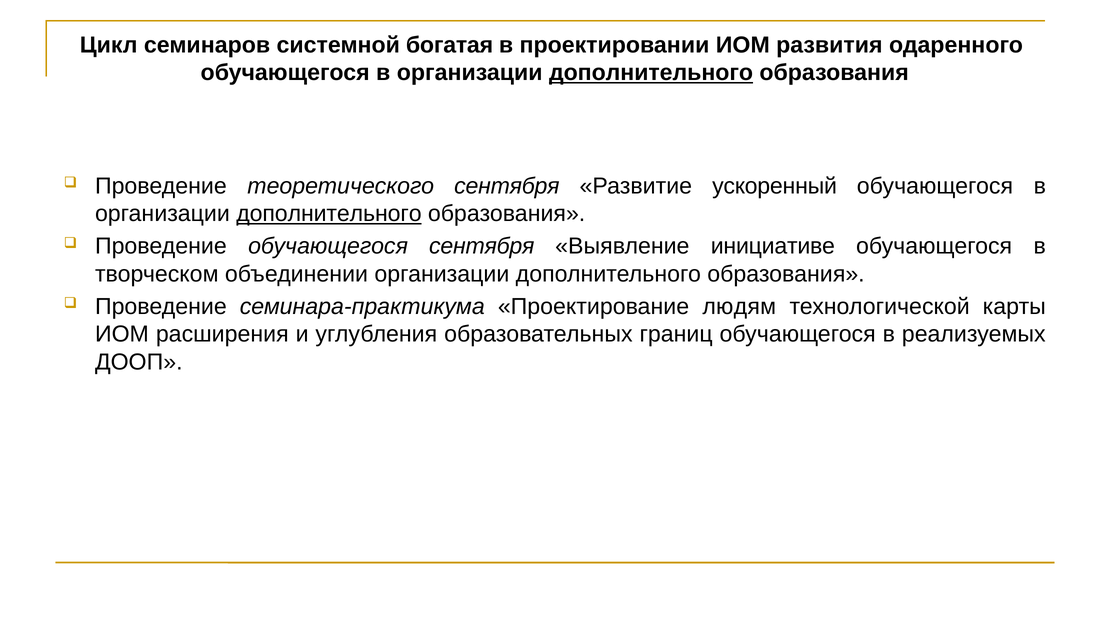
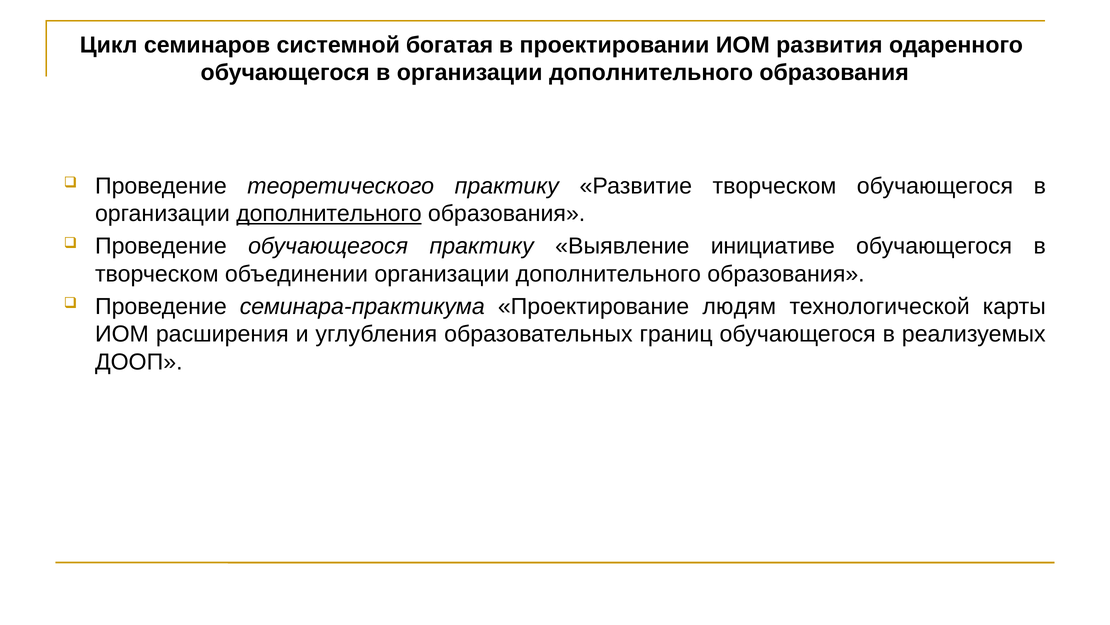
дополнительного underline: present -> none (651, 73)
теоретического сентября: сентября -> практику (507, 186)
Развитие ускоренный: ускоренный -> творческом (774, 186)
обучающегося сентября: сентября -> практику (482, 246)
